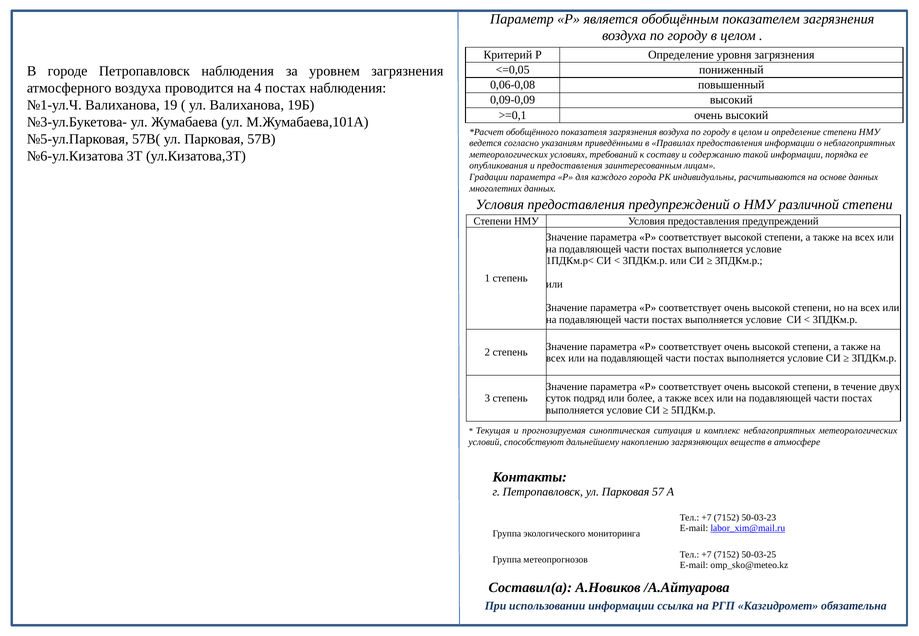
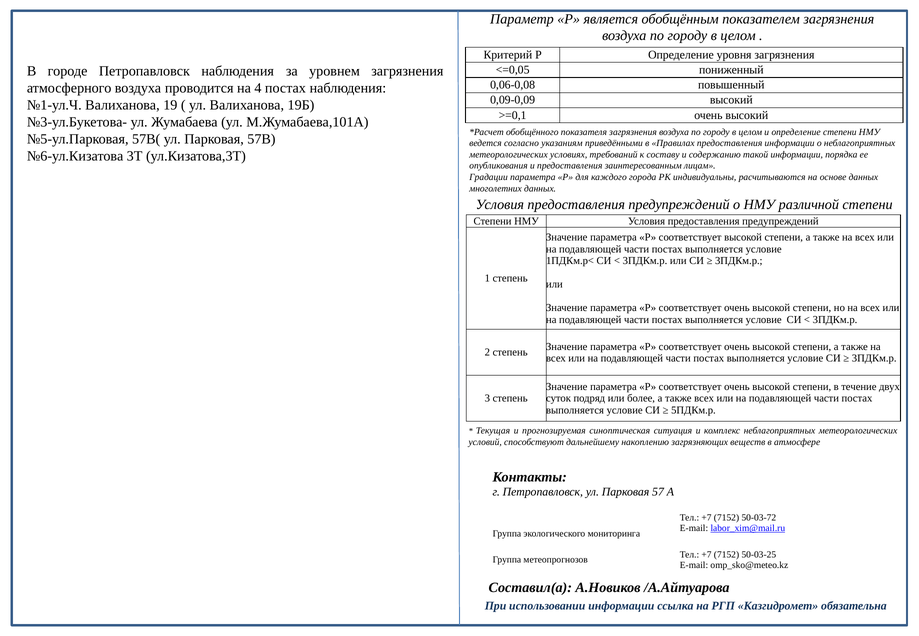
50-03-23: 50-03-23 -> 50-03-72 (759, 518)
